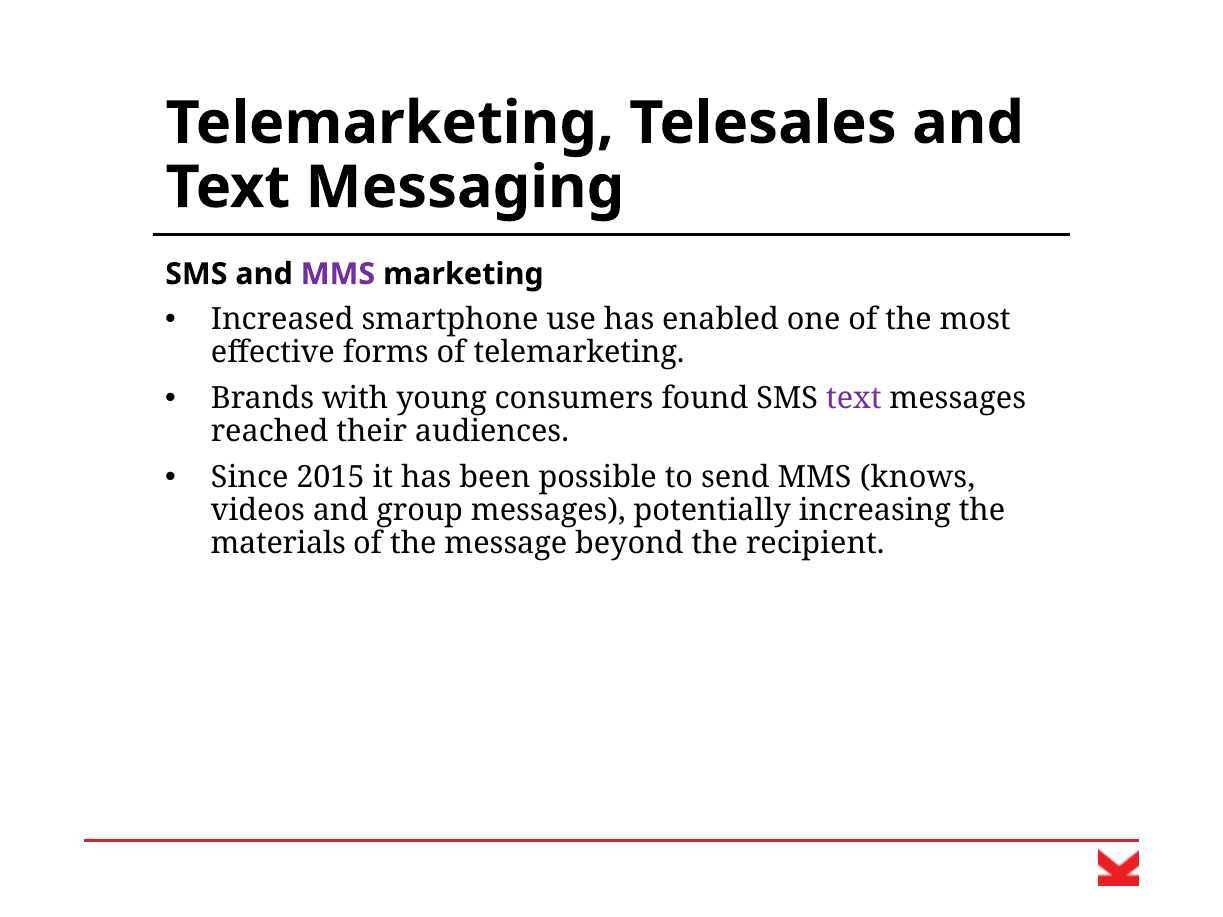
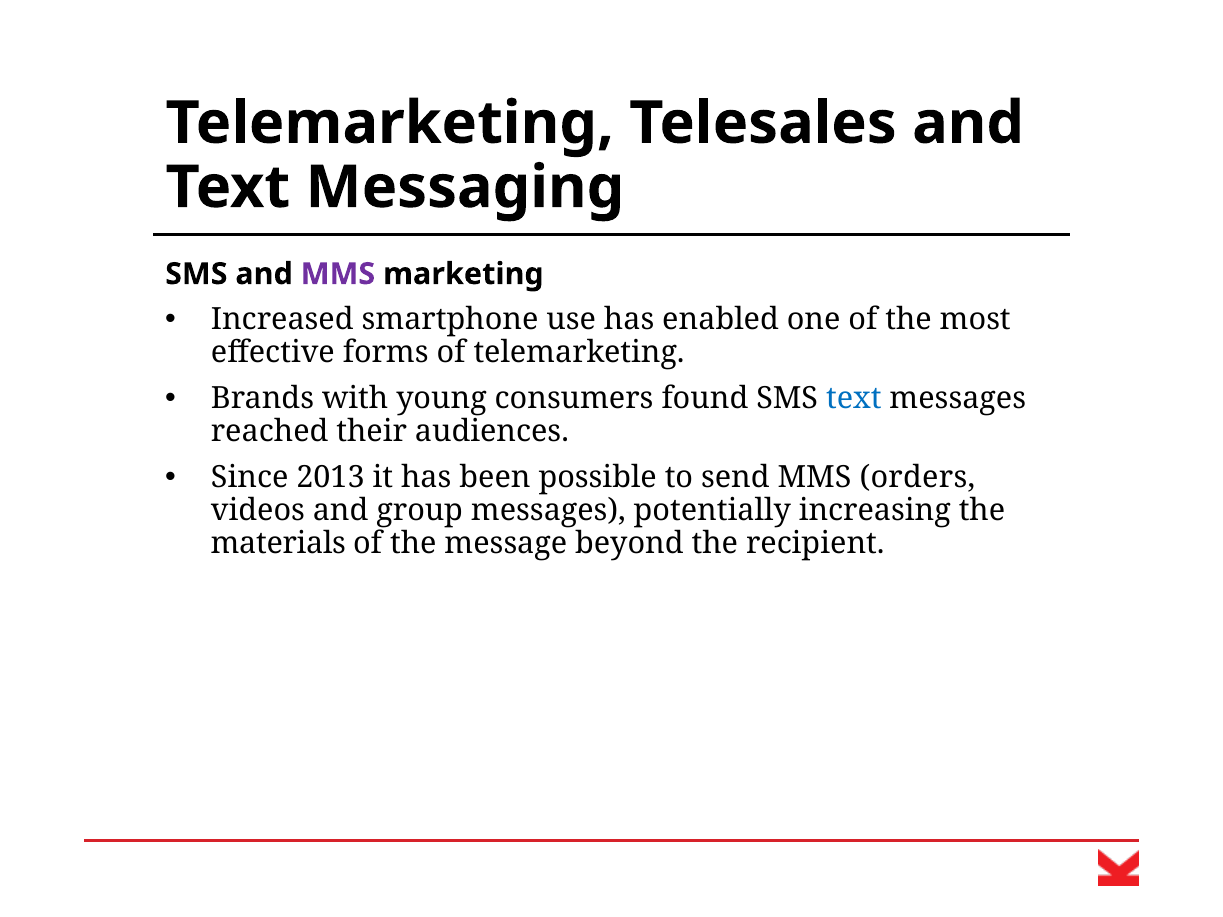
text colour: purple -> blue (854, 399)
2015: 2015 -> 2013 (330, 478)
knows: knows -> orders (917, 478)
